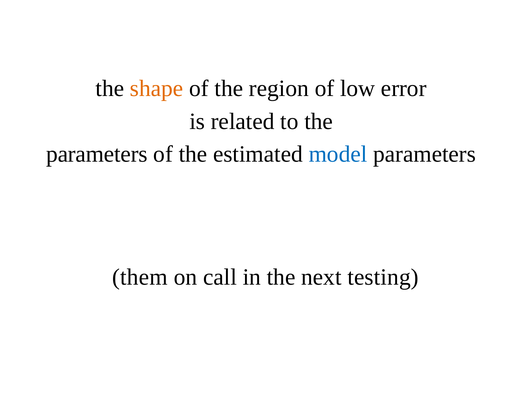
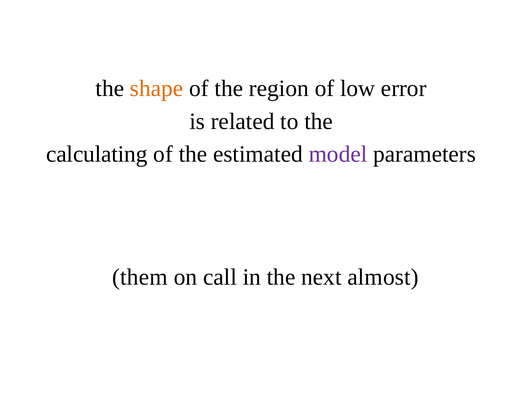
parameters: parameters -> calculating (97, 154)
model colour: blue -> purple (338, 154)
testing: testing -> almost (383, 277)
